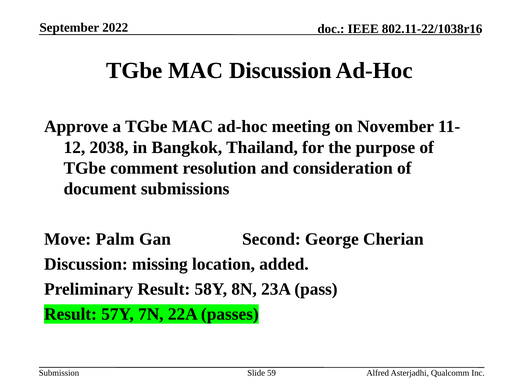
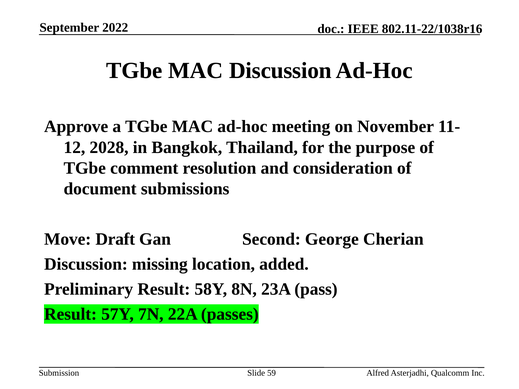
2038: 2038 -> 2028 (109, 147)
Palm: Palm -> Draft (115, 239)
